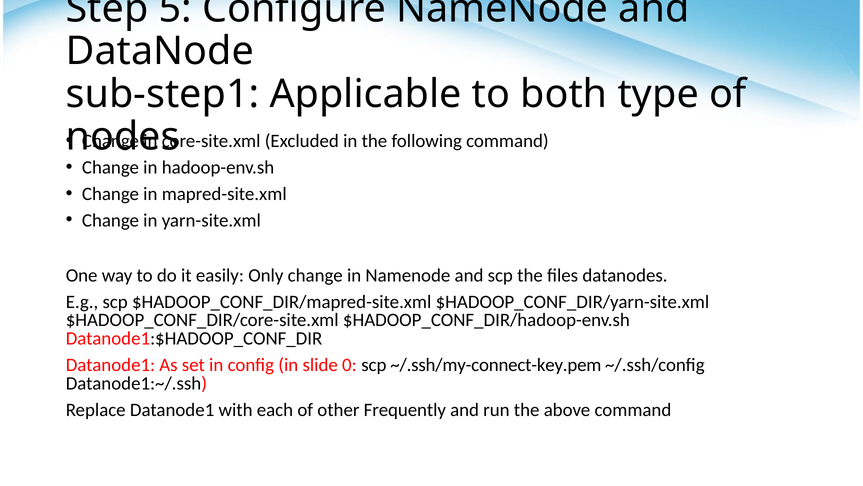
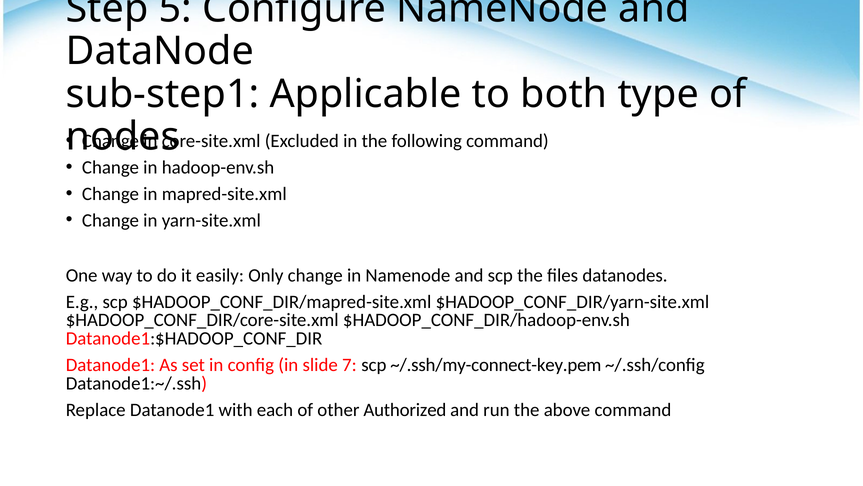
0: 0 -> 7 (349, 365)
Frequently: Frequently -> Authorized (405, 409)
